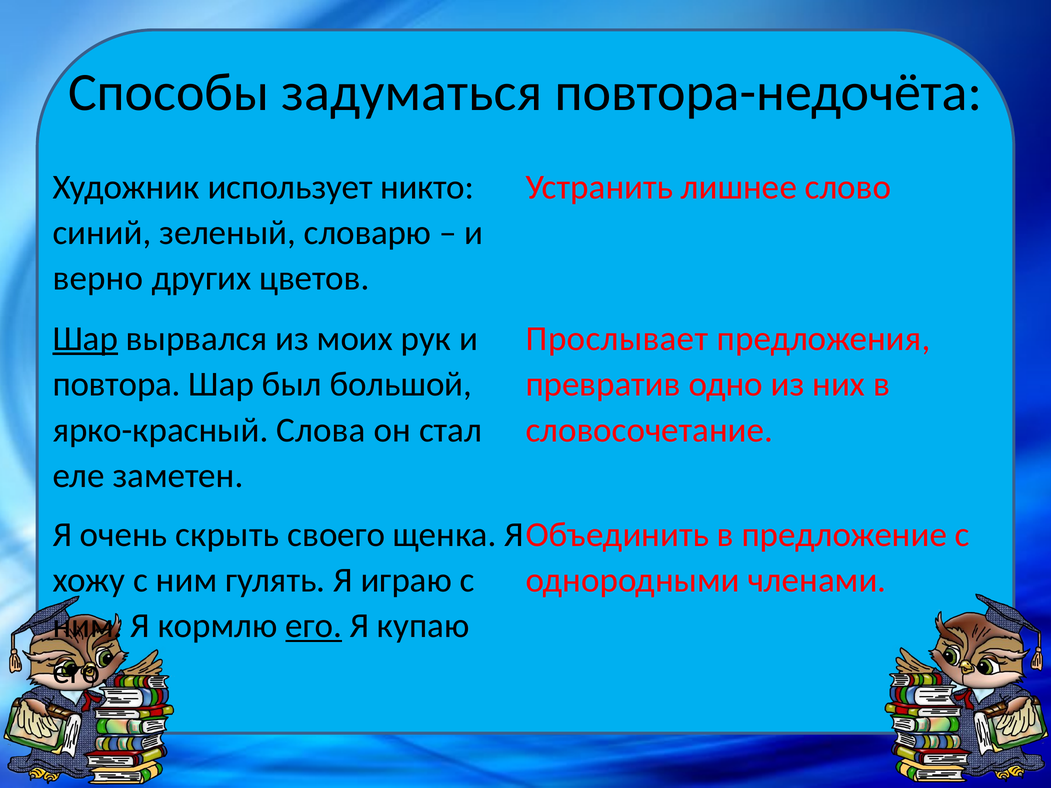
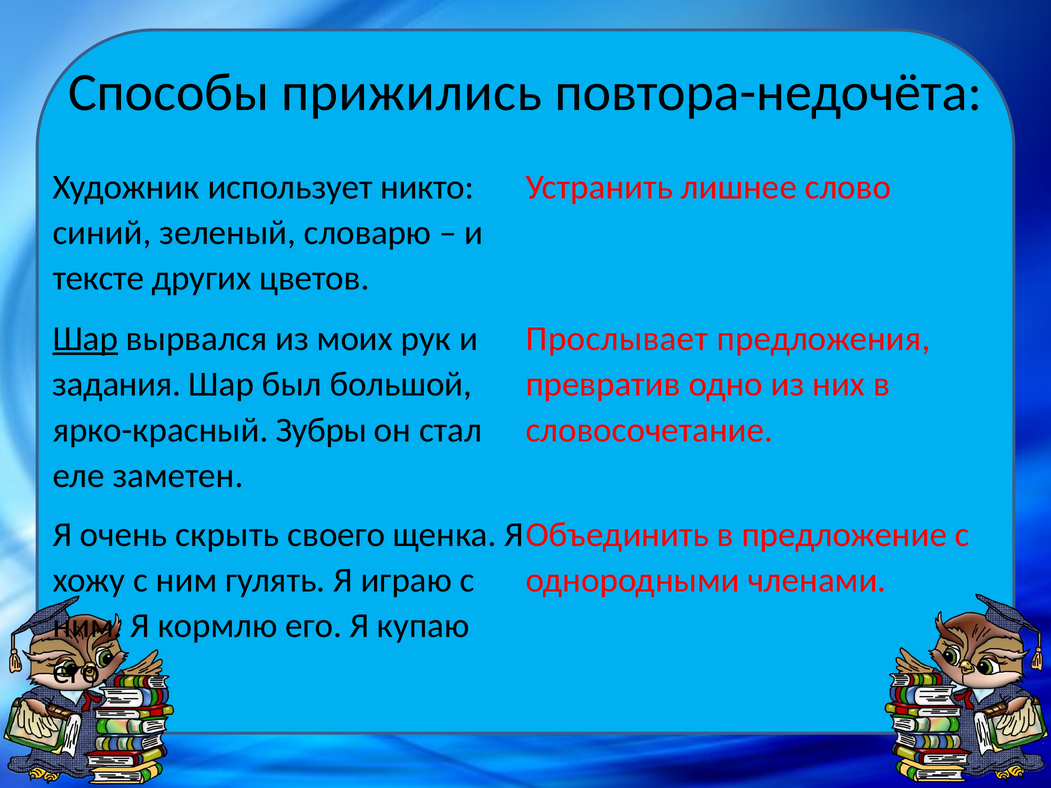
задуматься: задуматься -> прижились (412, 92)
верно: верно -> тексте (98, 278)
повтора: повтора -> задания (117, 385)
Слова: Слова -> Зубры (321, 430)
его underline: present -> none (314, 626)
